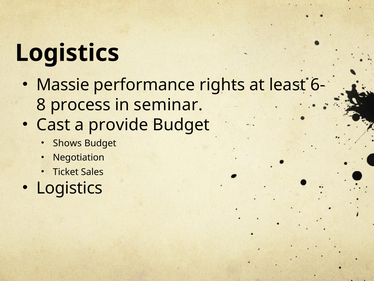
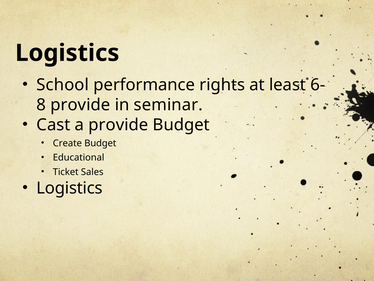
Massie: Massie -> School (63, 85)
process: process -> provide (80, 105)
Shows: Shows -> Create (67, 143)
Negotiation: Negotiation -> Educational (79, 157)
